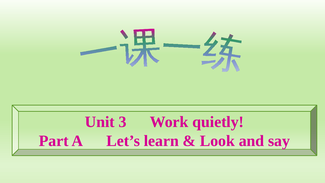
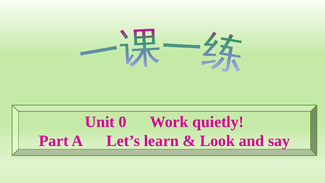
3: 3 -> 0 (123, 122)
